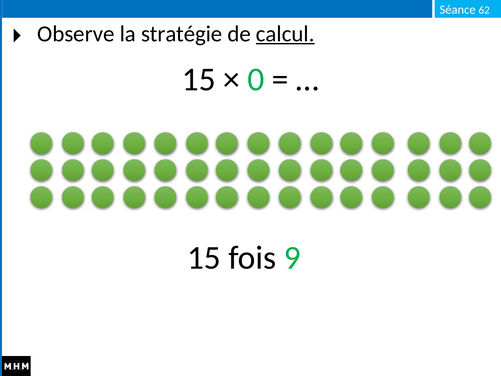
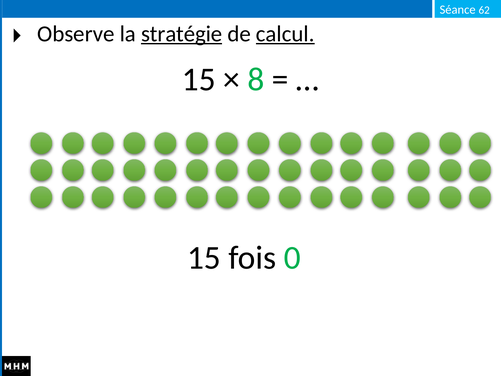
stratégie underline: none -> present (182, 34)
0: 0 -> 8 (256, 79)
9: 9 -> 0 (292, 258)
